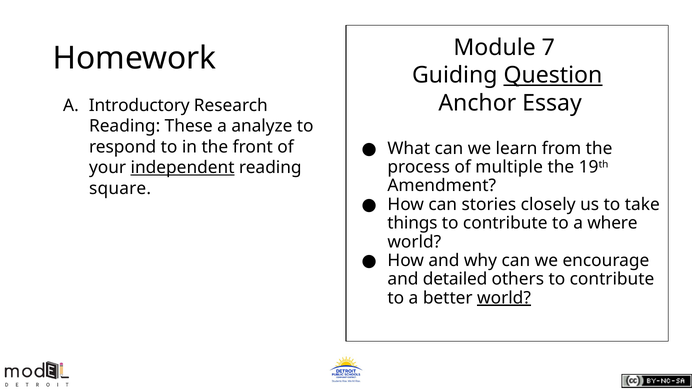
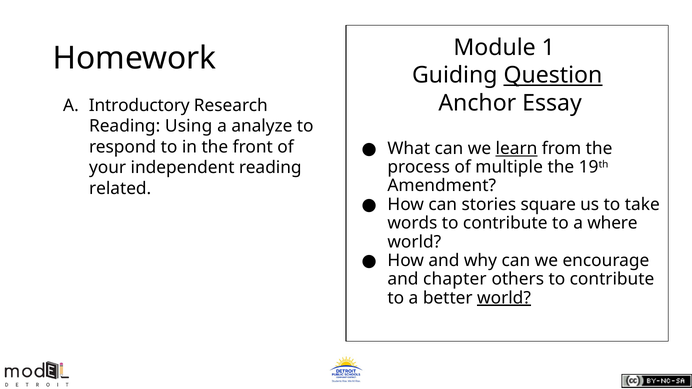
7: 7 -> 1 (548, 48)
These: These -> Using (189, 126)
learn underline: none -> present (517, 149)
independent underline: present -> none (183, 168)
square: square -> related (120, 189)
closely: closely -> square (548, 205)
things: things -> words (412, 223)
detailed: detailed -> chapter (455, 279)
